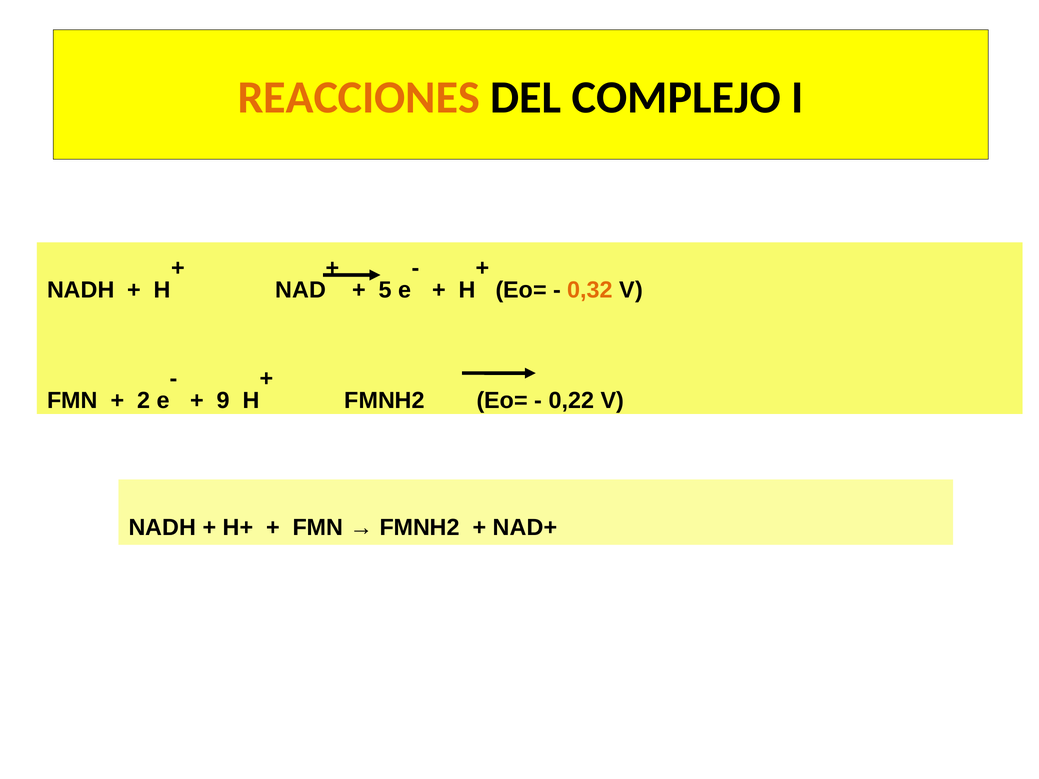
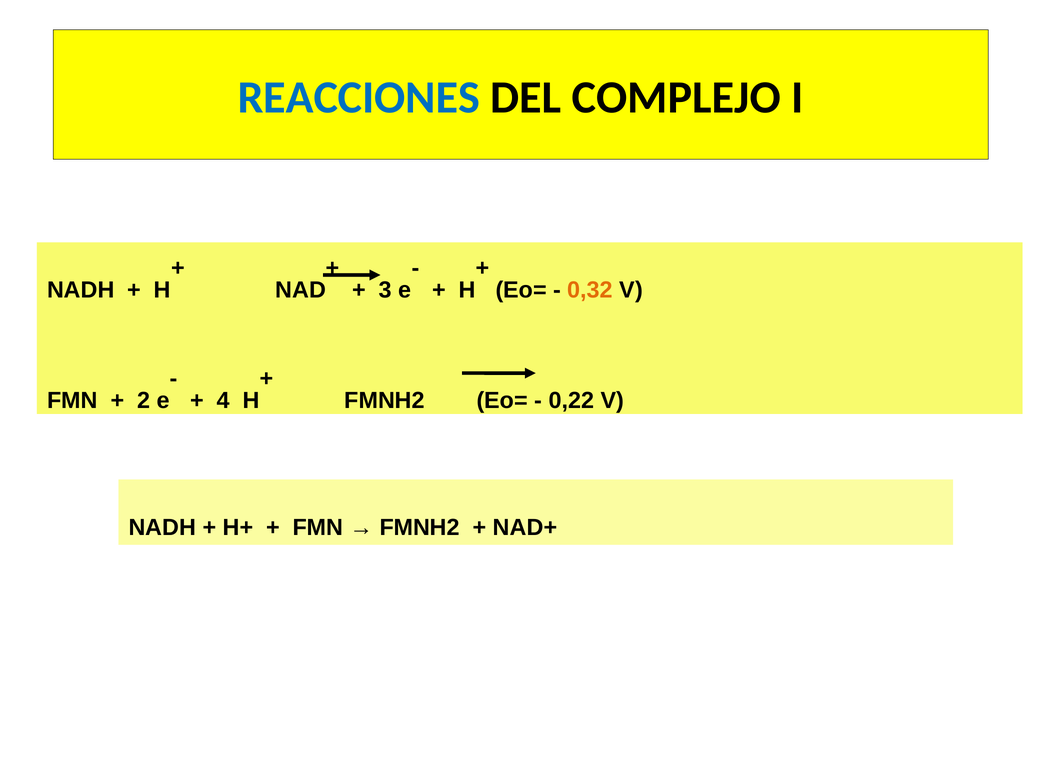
REACCIONES colour: orange -> blue (359, 98)
5: 5 -> 3 (385, 290)
9: 9 -> 4 (223, 401)
